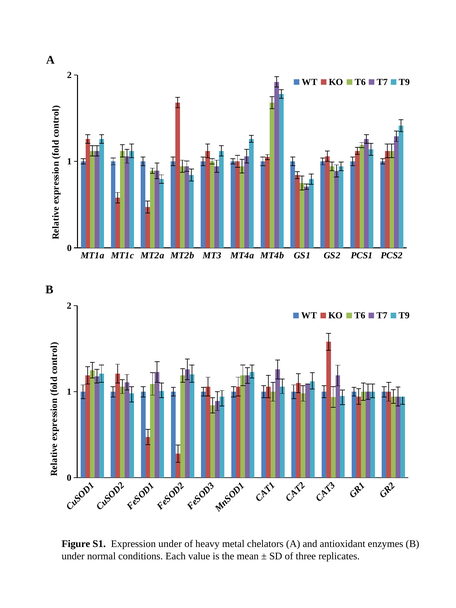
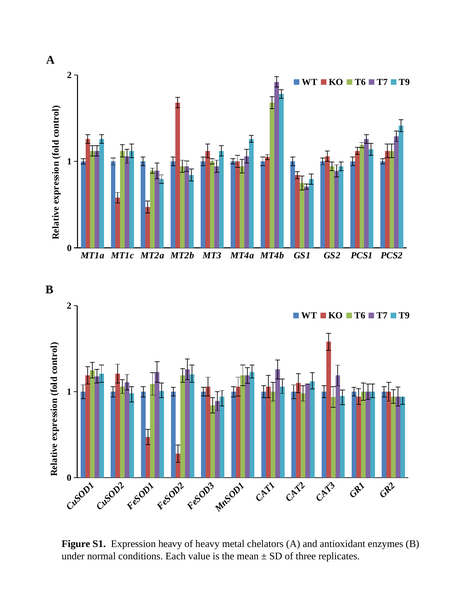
Expression under: under -> heavy (170, 544)
